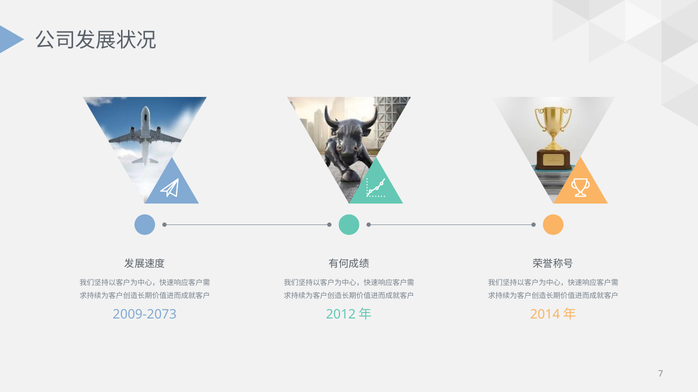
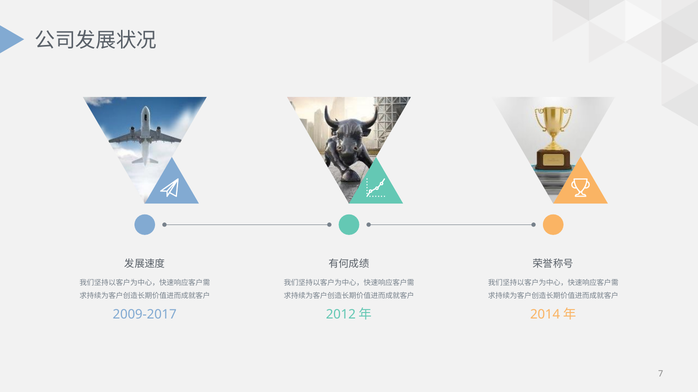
2009-2073: 2009-2073 -> 2009-2017 (145, 315)
